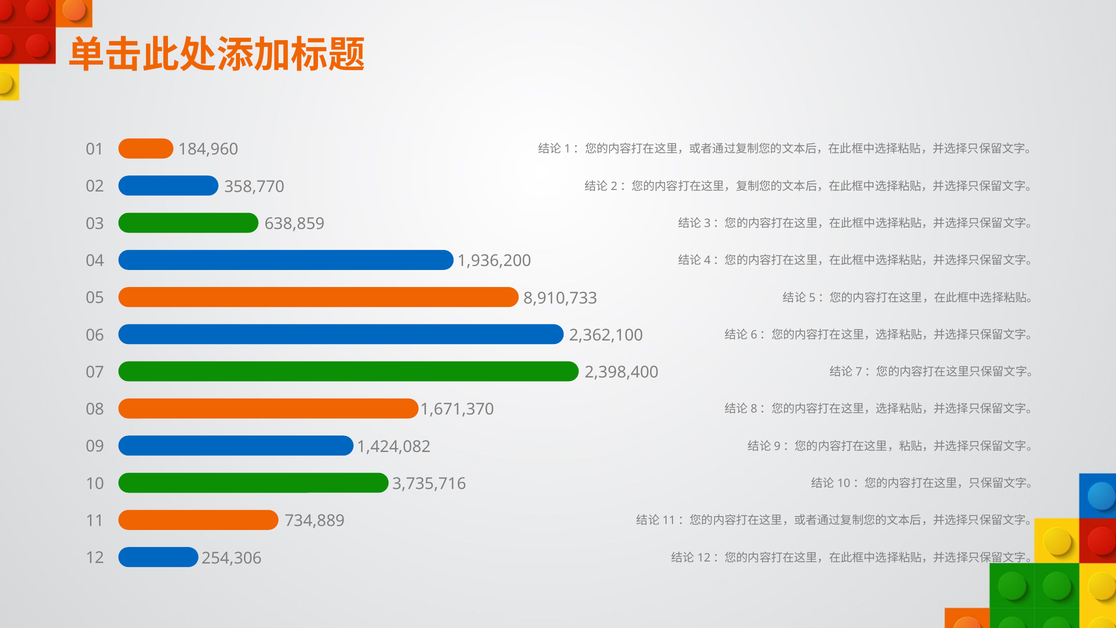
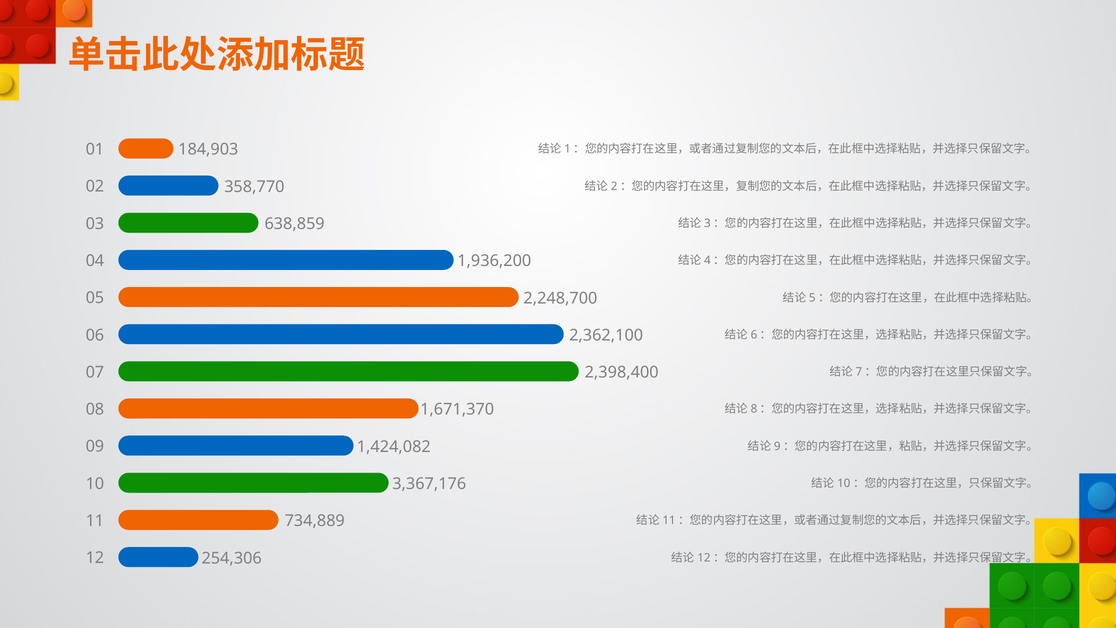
184,960: 184,960 -> 184,903 (208, 150)
8,910,733: 8,910,733 -> 2,248,700 (560, 298)
3,735,716: 3,735,716 -> 3,367,176 (429, 484)
